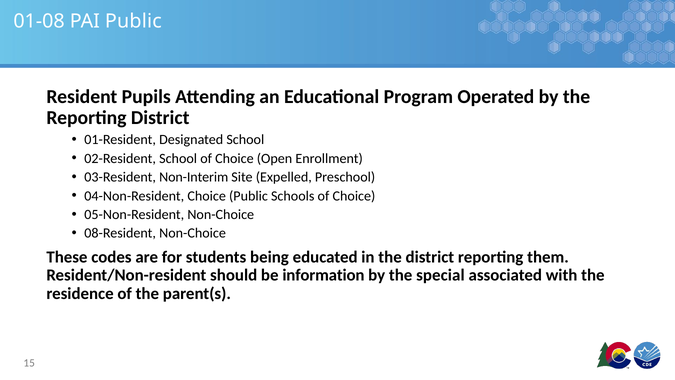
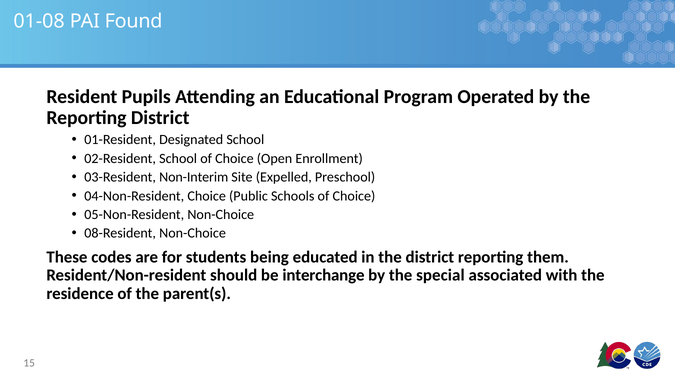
PAI Public: Public -> Found (134, 21)
information: information -> interchange (323, 275)
